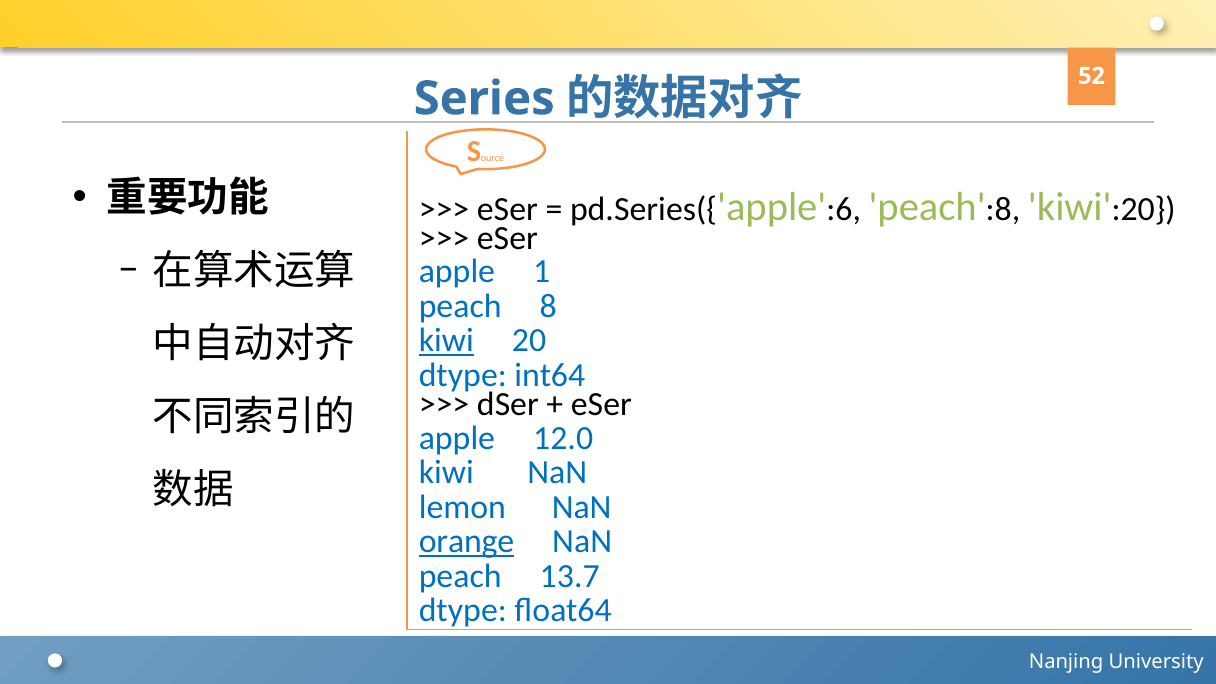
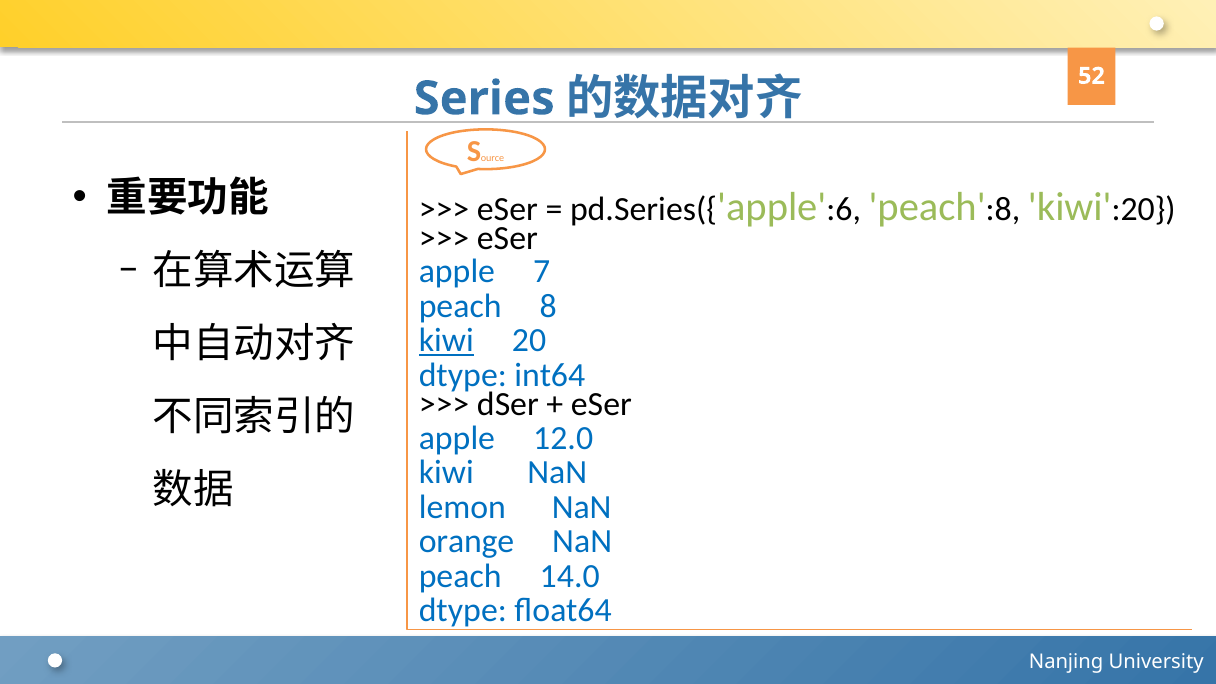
1: 1 -> 7 (542, 272)
orange underline: present -> none (467, 541)
13.7: 13.7 -> 14.0 (570, 576)
